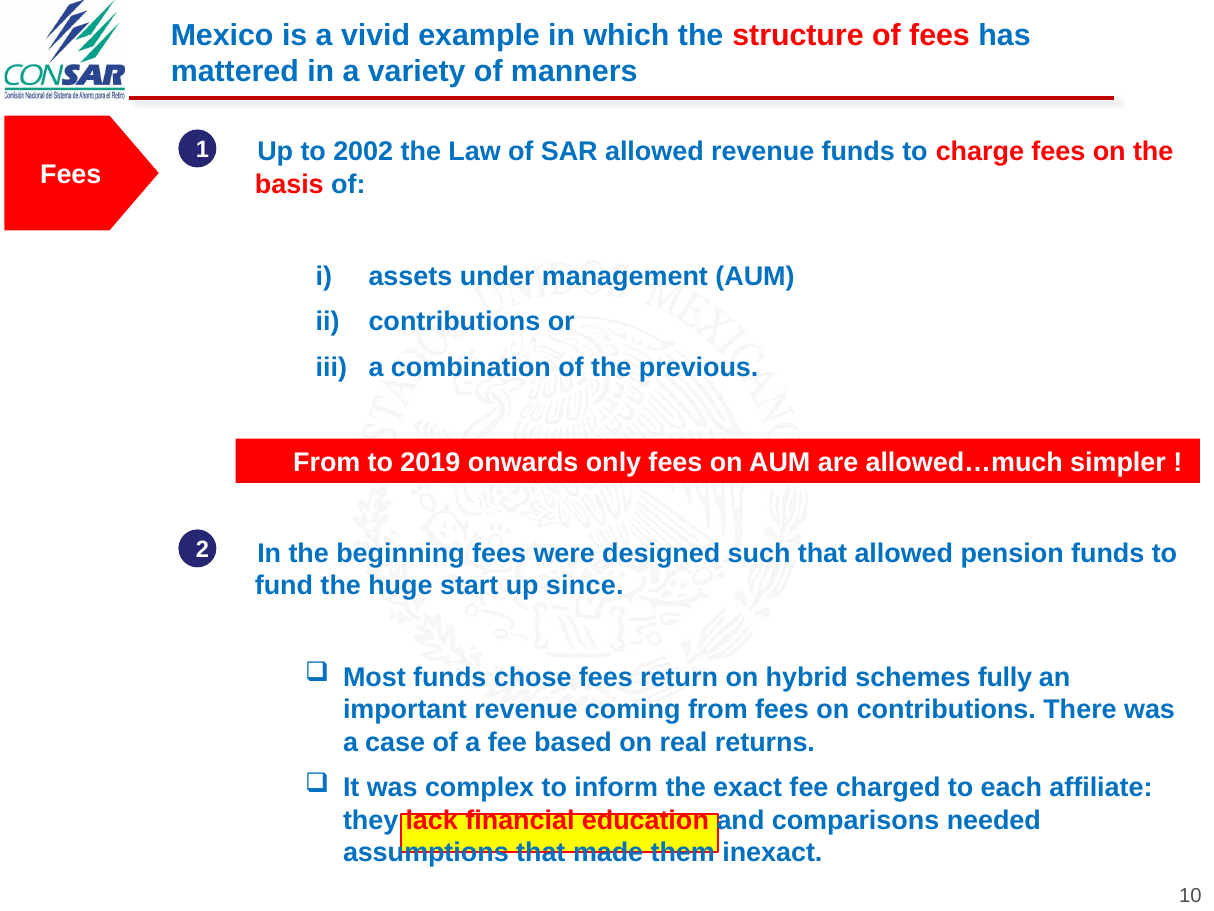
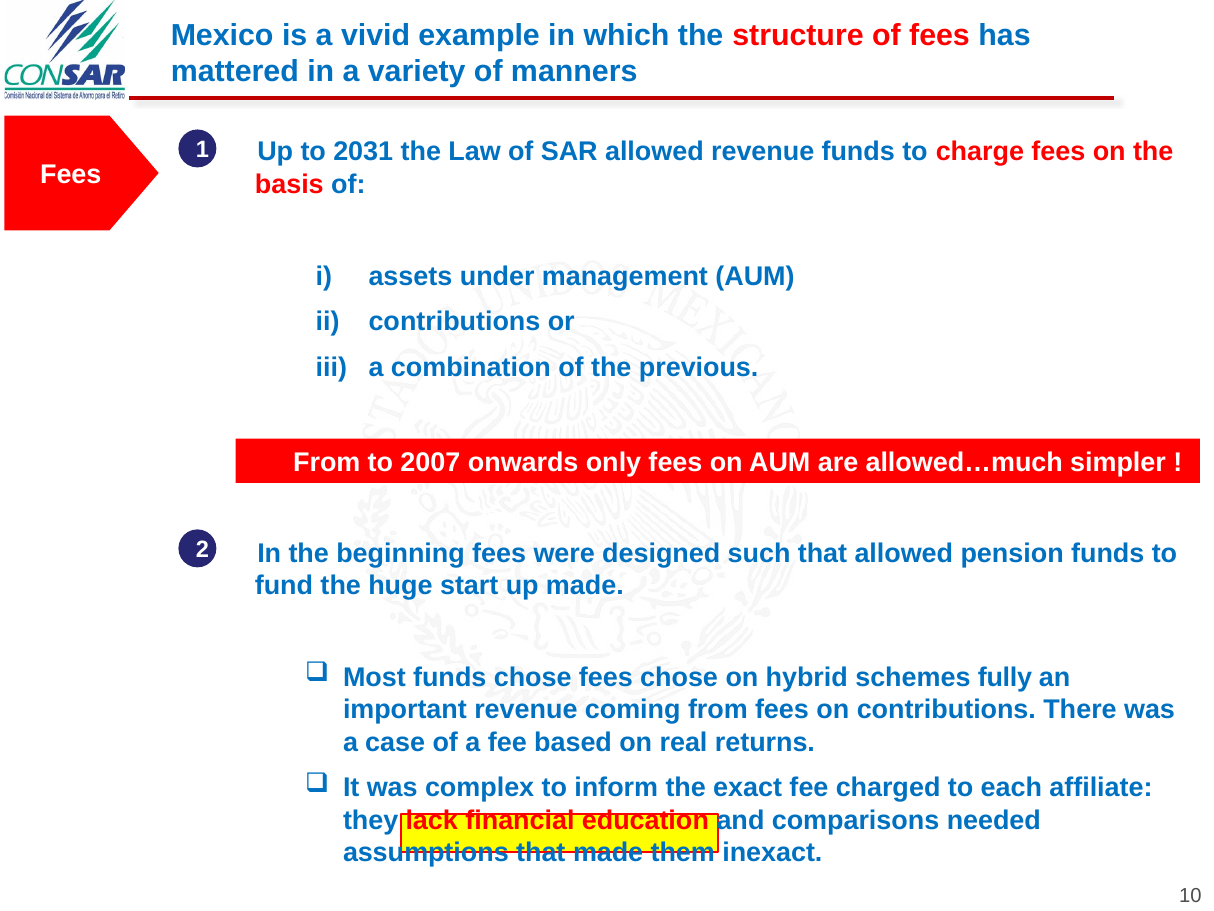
2002: 2002 -> 2031 (363, 152)
2019: 2019 -> 2007 (430, 462)
up since: since -> made (585, 585)
fees return: return -> chose (679, 677)
